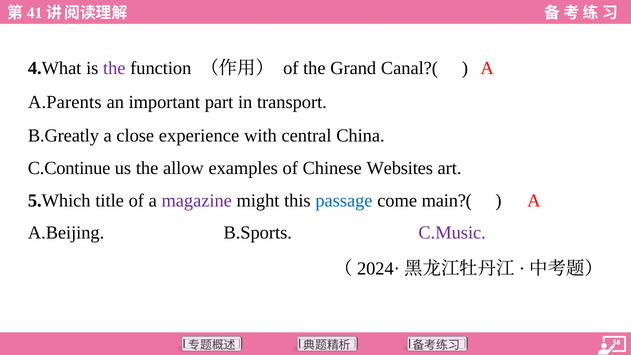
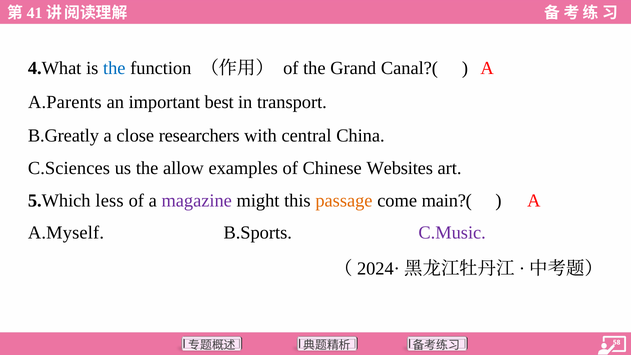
the colour: purple -> blue (114, 68)
part: part -> best (219, 102)
experience: experience -> researchers (199, 136)
C.Continue: C.Continue -> C.Sciences (69, 168)
title: title -> less (110, 200)
passage colour: blue -> orange (344, 200)
A.Beijing: A.Beijing -> A.Myself (66, 233)
